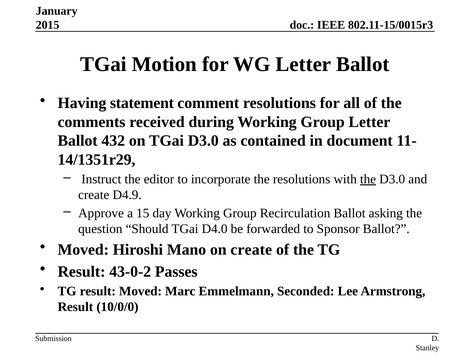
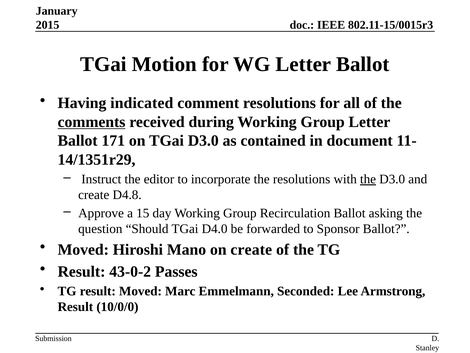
statement: statement -> indicated (142, 103)
comments underline: none -> present (92, 122)
432: 432 -> 171 (113, 141)
D4.9: D4.9 -> D4.8 (127, 195)
